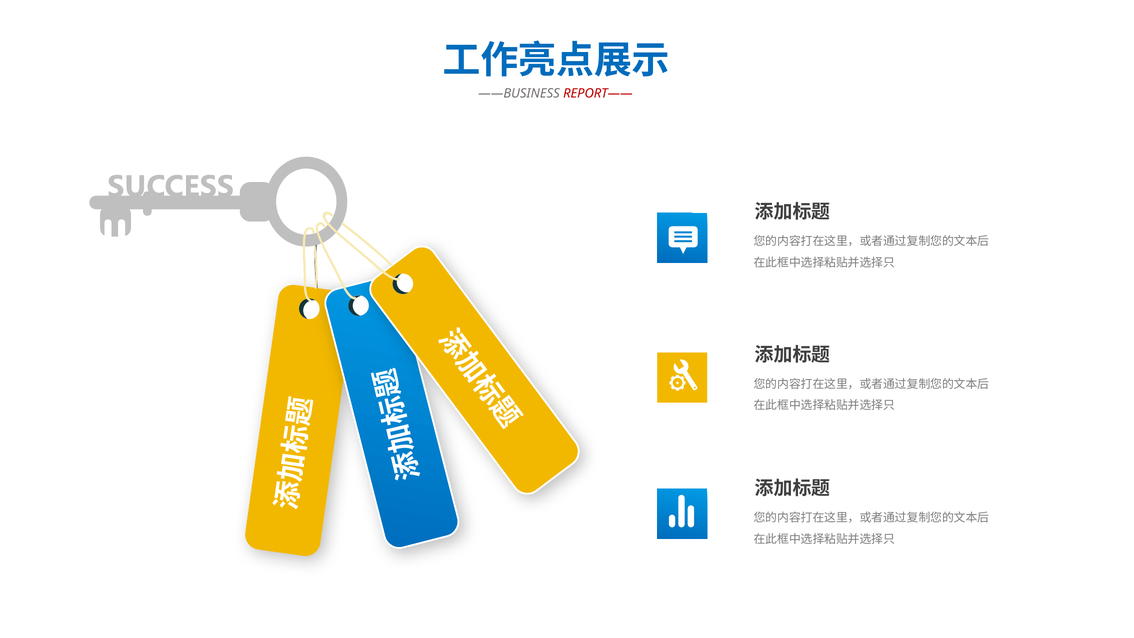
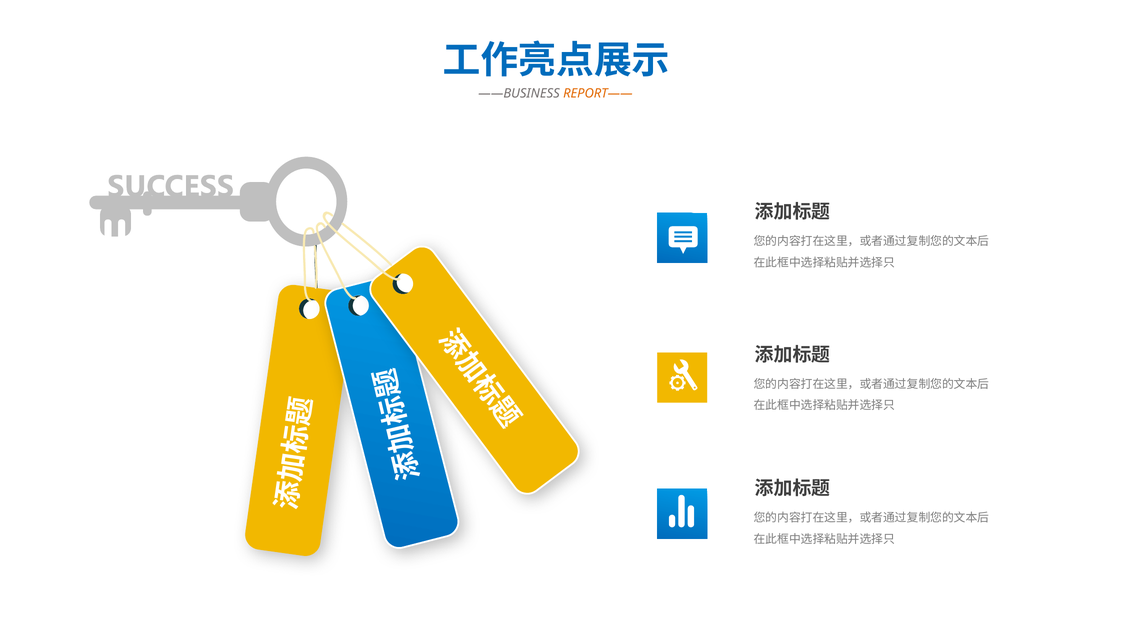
REPORT—— colour: red -> orange (598, 93)
